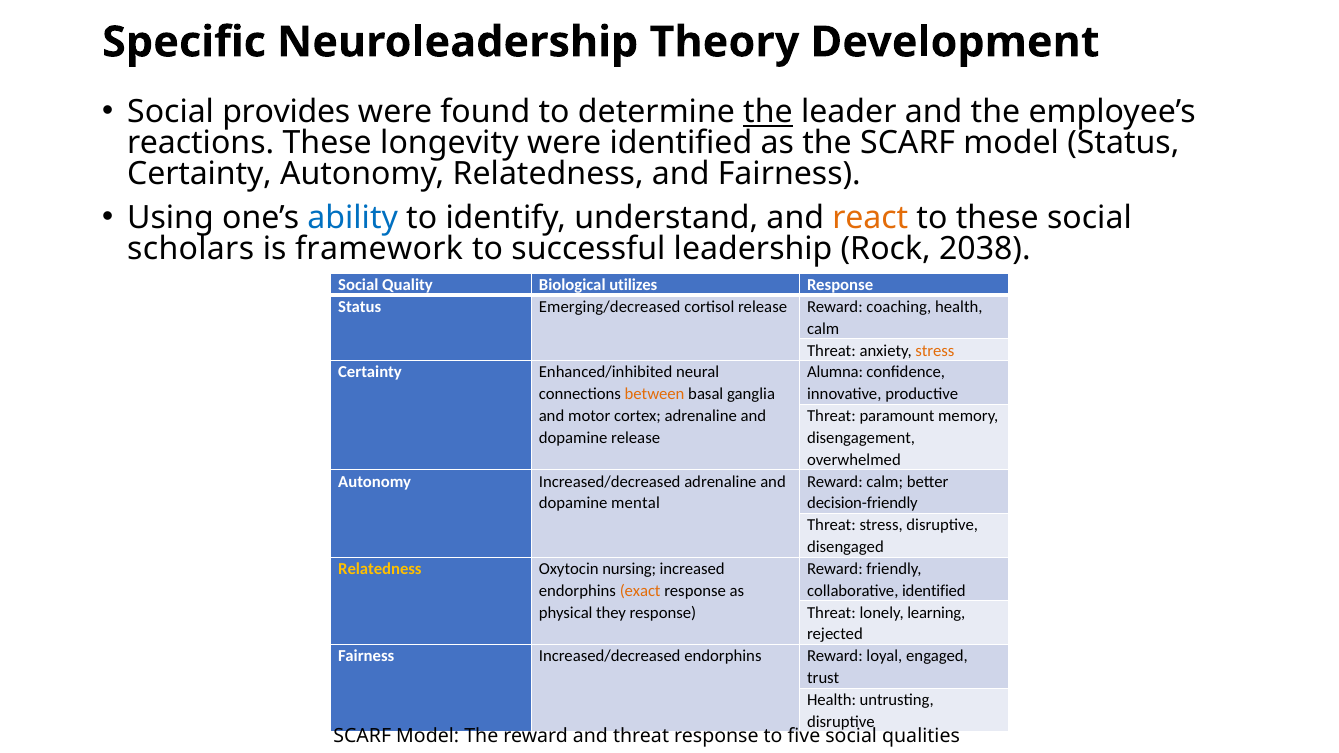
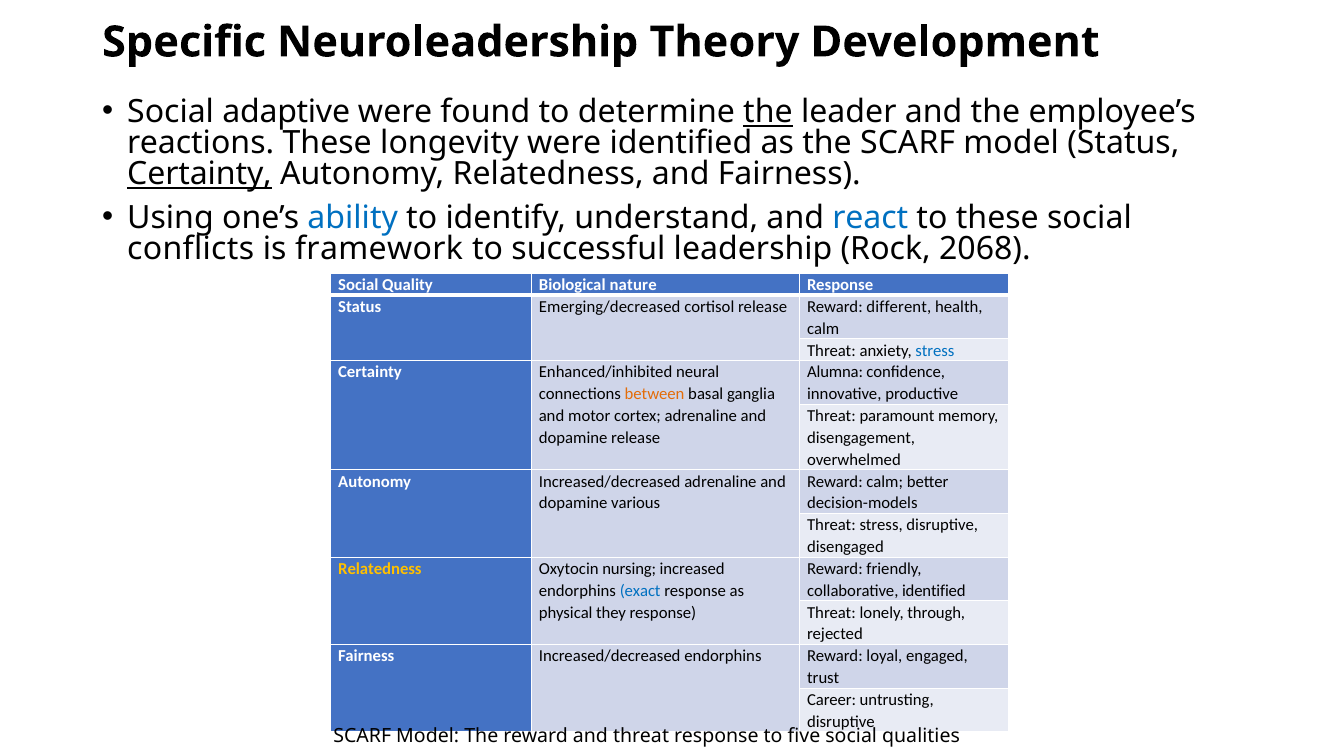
provides: provides -> adaptive (286, 112)
Certainty underline: none -> present (200, 174)
react colour: orange -> blue (870, 218)
scholars: scholars -> conflicts (191, 249)
2038: 2038 -> 2068 (985, 249)
utilizes: utilizes -> nature (633, 285)
coaching: coaching -> different (899, 307)
stress colour: orange -> blue (935, 351)
mental: mental -> various (636, 504)
decision-friendly: decision-friendly -> decision-models (862, 504)
exact colour: orange -> blue (640, 591)
learning: learning -> through (936, 613)
Health: Health -> Career (832, 700)
